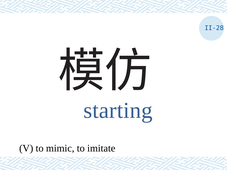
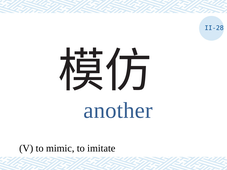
starting: starting -> another (118, 111)
